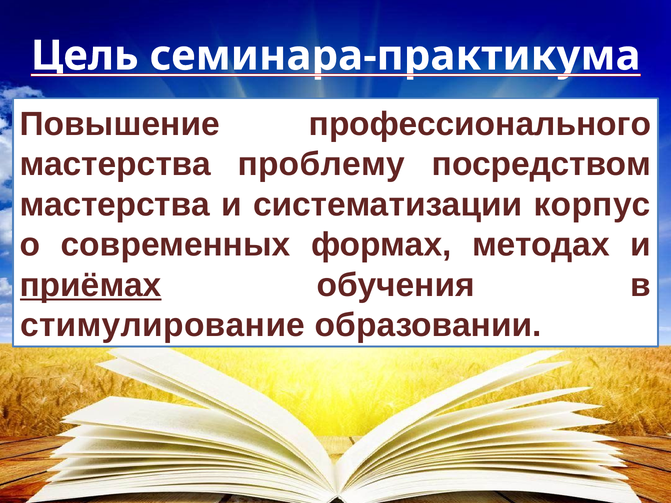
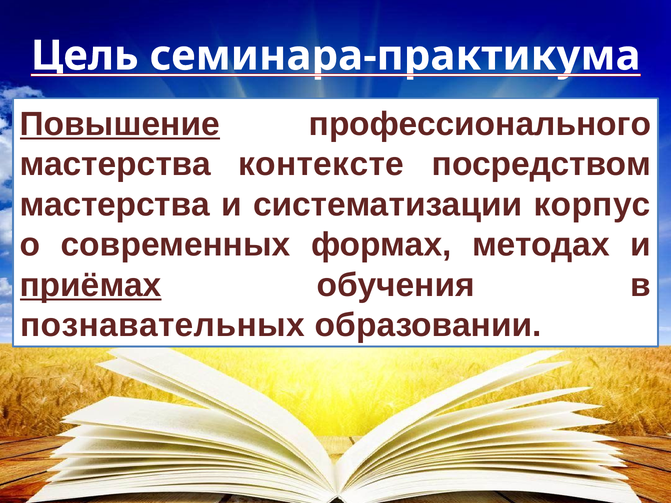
Повышение underline: none -> present (120, 124)
проблему: проблему -> контексте (321, 164)
стимулирование: стимулирование -> познавательных (163, 325)
